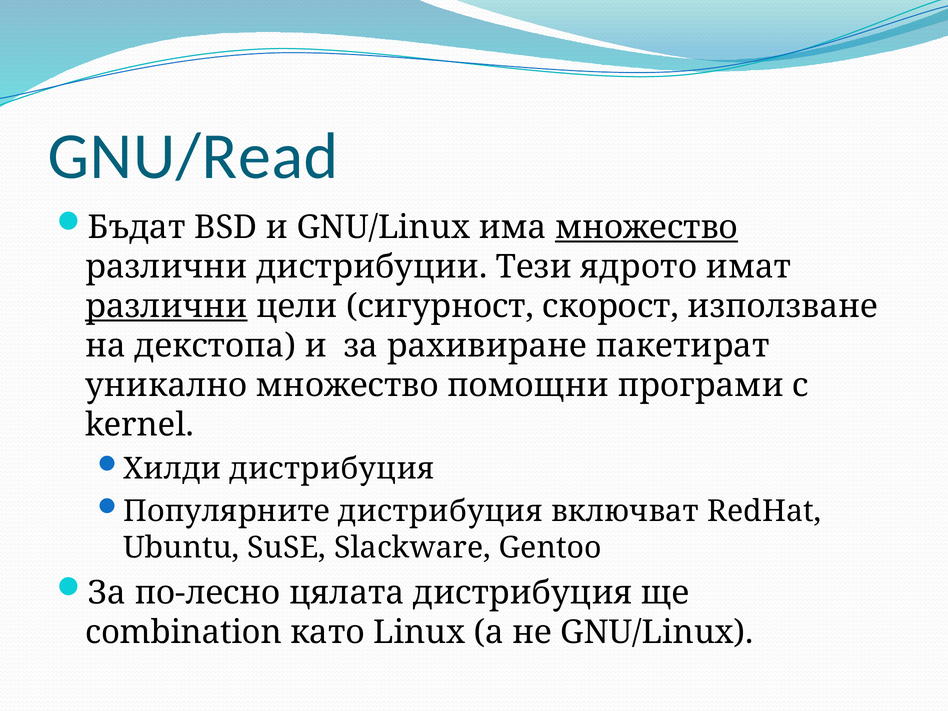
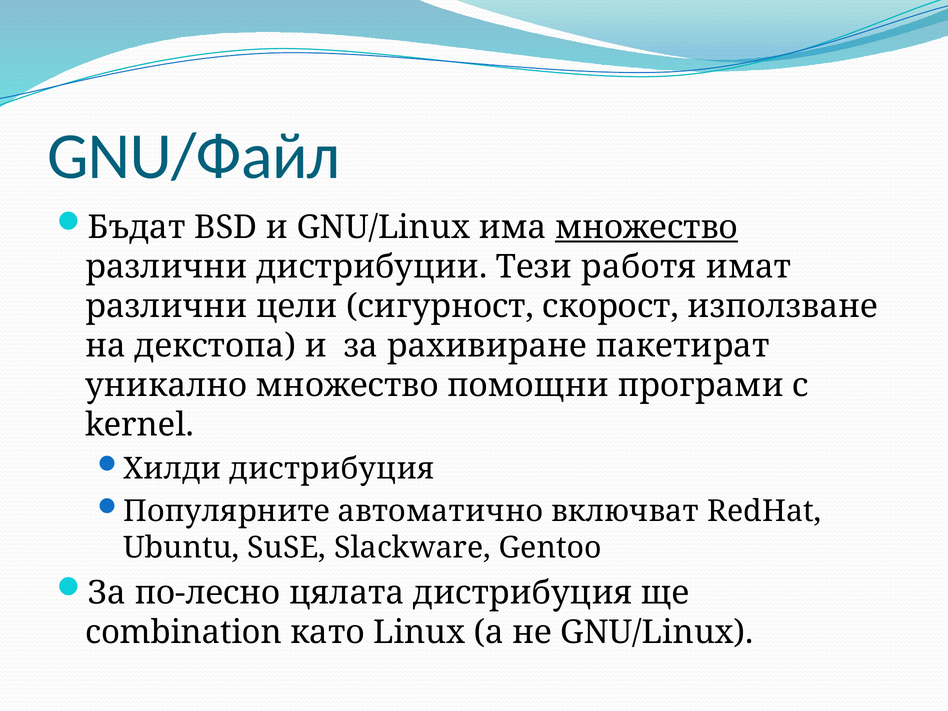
GNU/Read: GNU/Read -> GNU/Файл (194, 157)
ядрото: ядрото -> работя (639, 267)
различни underline: present -> none (166, 306)
Популярните дистрибуция: дистрибуция -> автоматично (440, 511)
